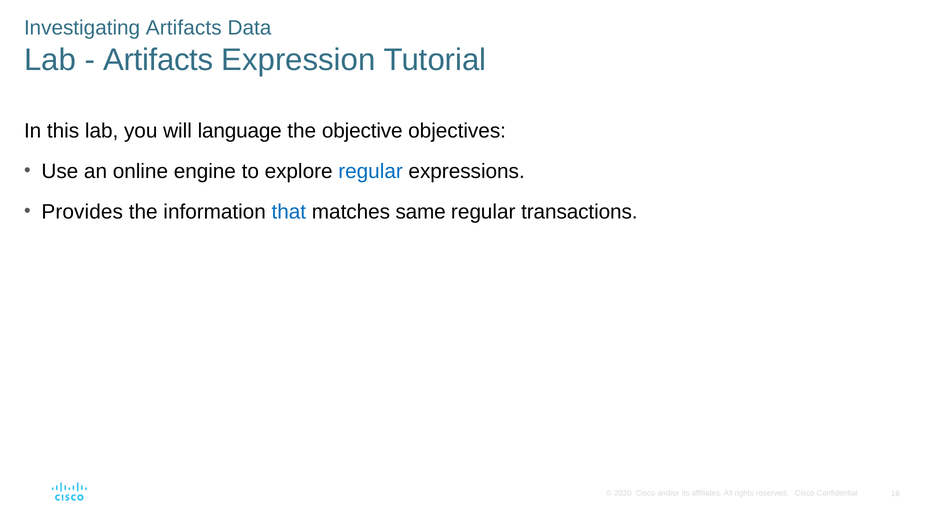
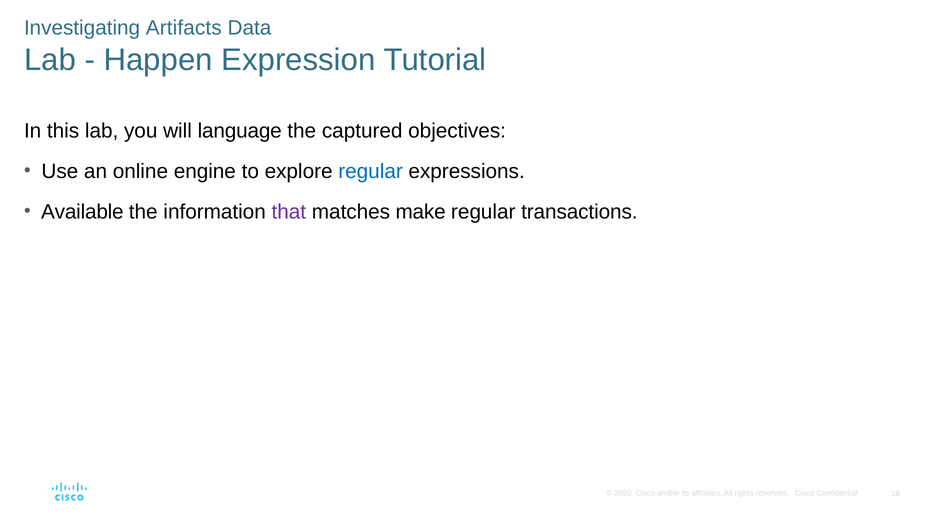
Artifacts: Artifacts -> Happen (158, 60)
objective: objective -> captured (362, 131)
Provides: Provides -> Available (82, 212)
that colour: blue -> purple (289, 212)
same: same -> make (421, 212)
